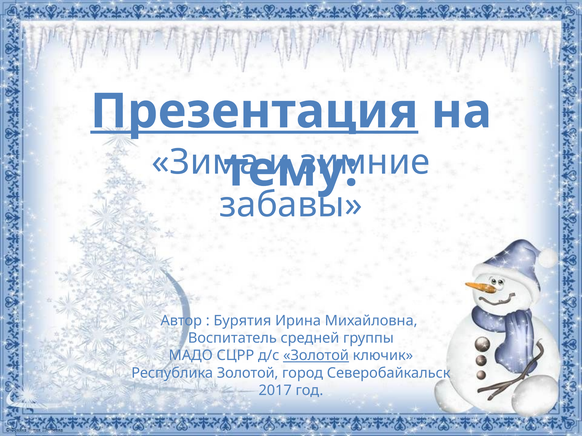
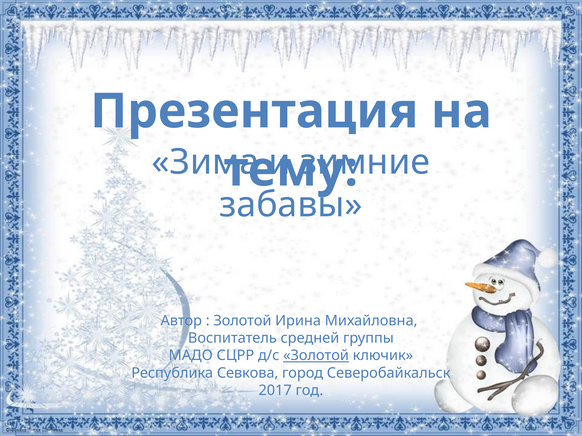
Презентация underline: present -> none (254, 112)
Бурятия: Бурятия -> Золотой (242, 321)
Республика Золотой: Золотой -> Севкова (248, 373)
